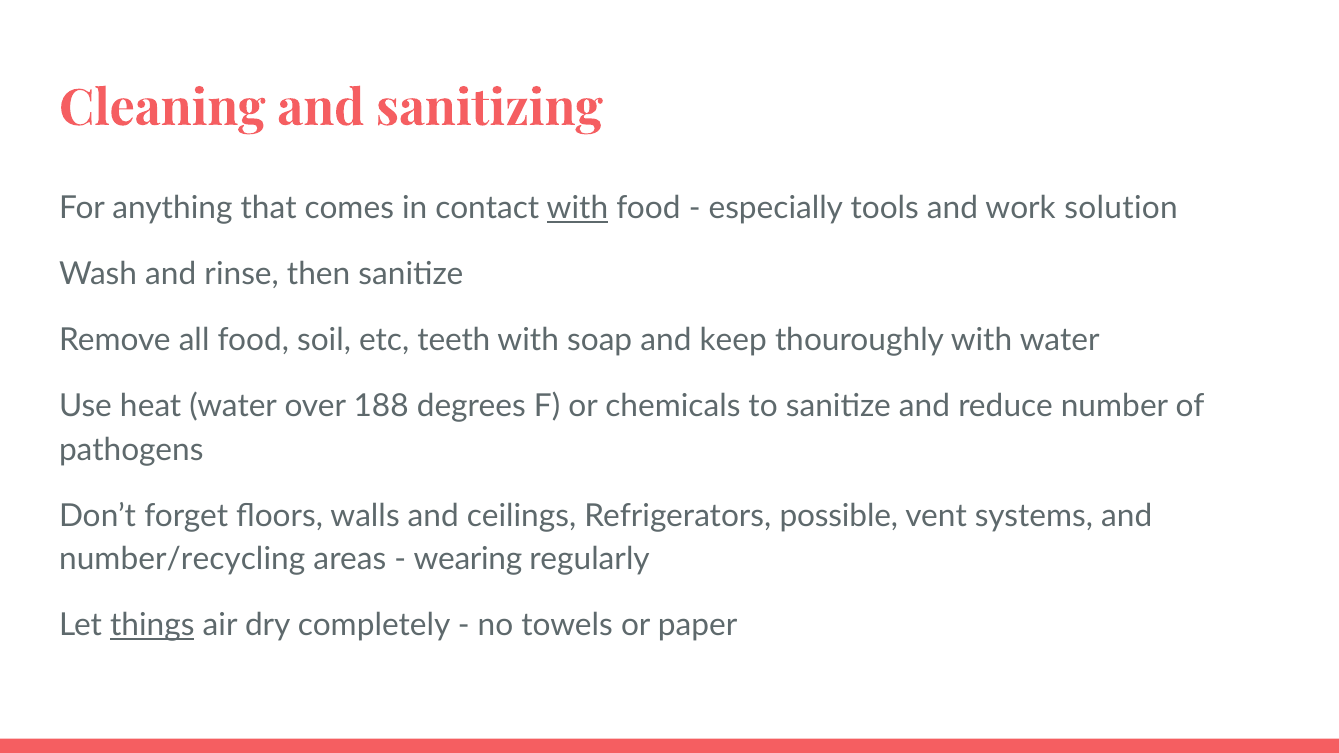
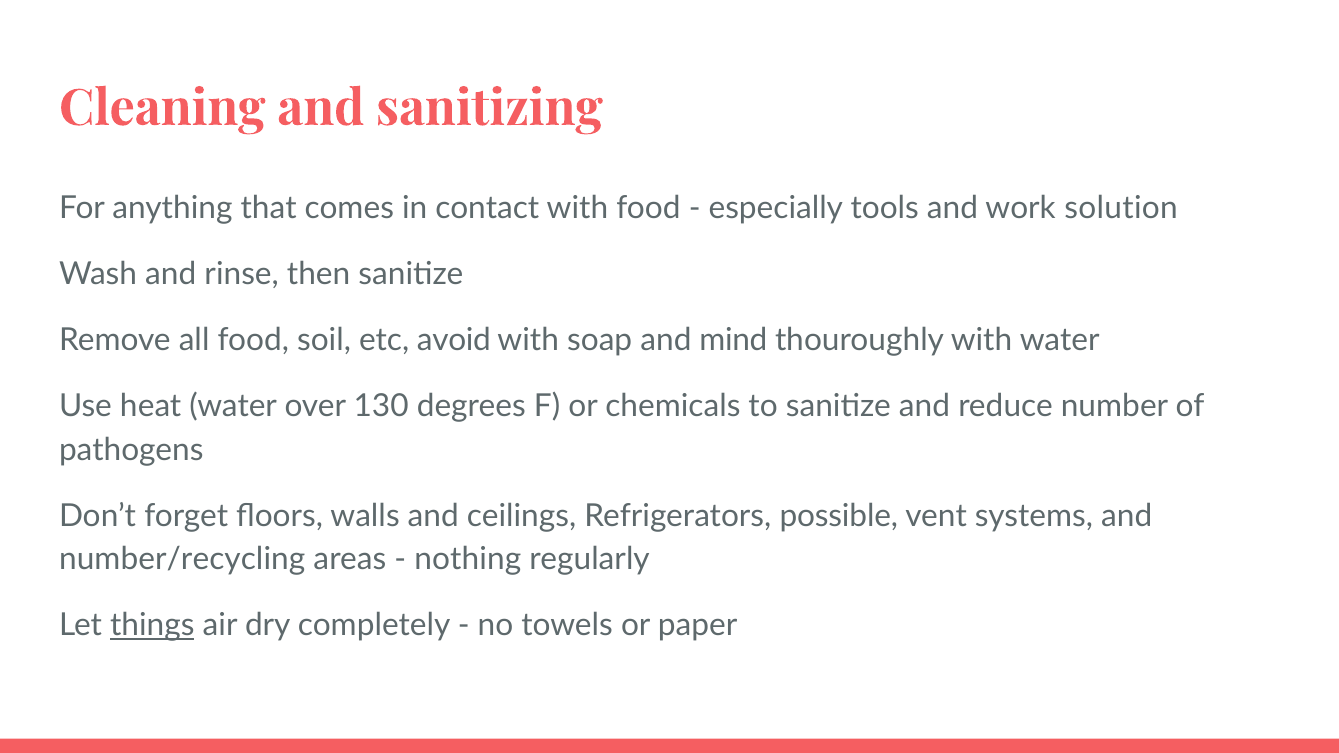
with underline: present -> none (577, 209)
teeth: teeth -> avoid (454, 340)
keep: keep -> mind (733, 340)
188: 188 -> 130 (381, 406)
wearing: wearing -> nothing (468, 559)
